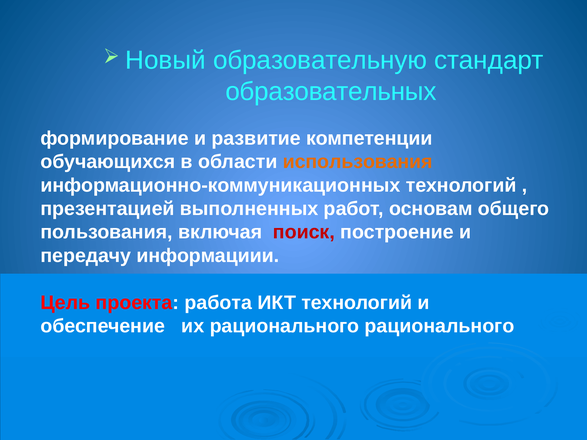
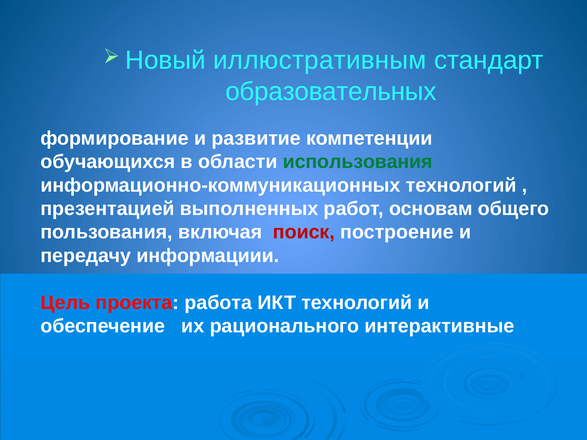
образовательную: образовательную -> иллюстративным (320, 60)
использования colour: orange -> green (358, 162)
рационального рационального: рационального -> интерактивные (439, 326)
